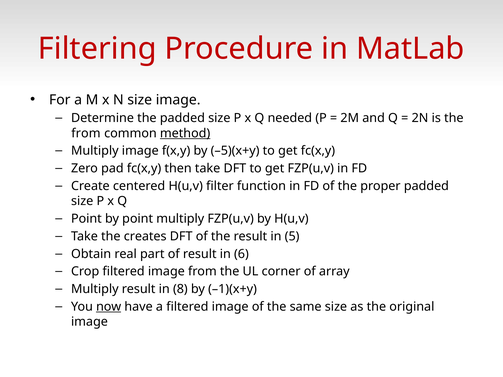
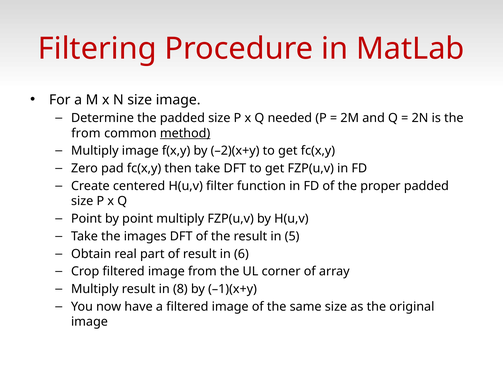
–5)(x+y: –5)(x+y -> –2)(x+y (235, 151)
creates: creates -> images (145, 236)
now underline: present -> none (109, 307)
